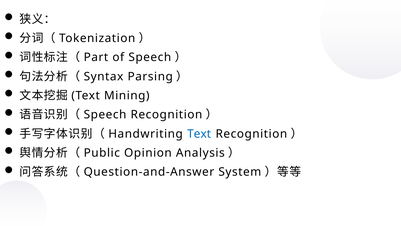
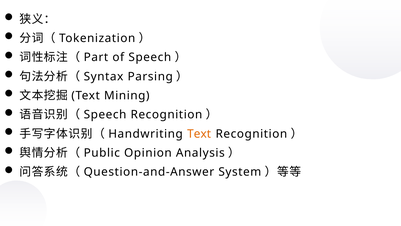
Text colour: blue -> orange (199, 134)
